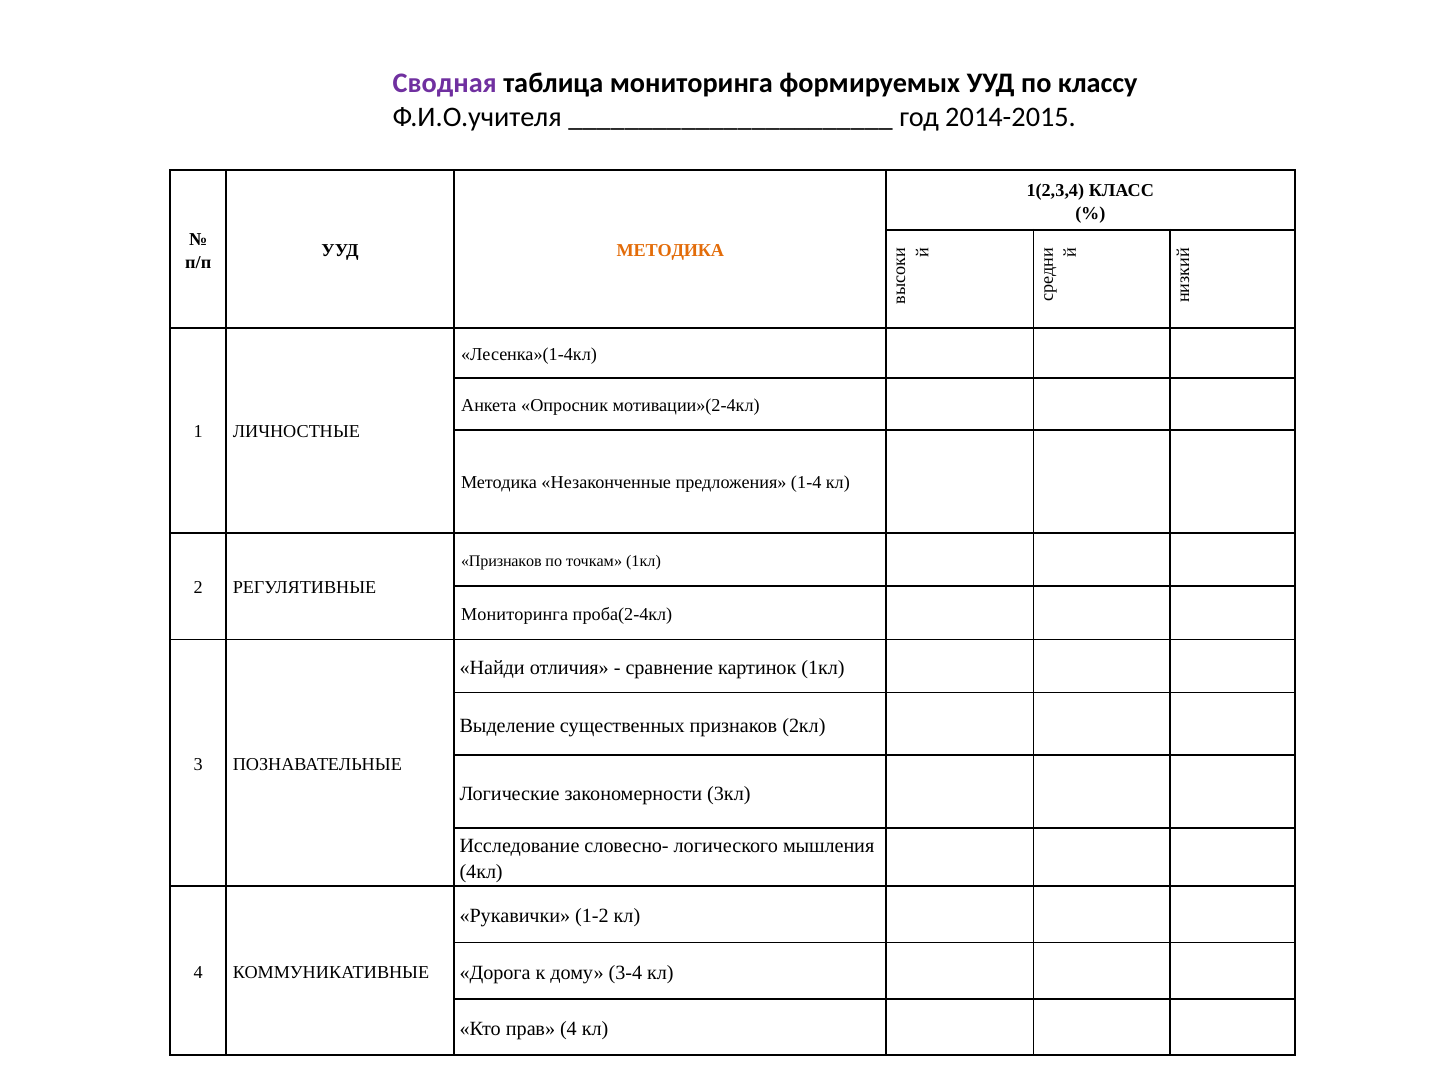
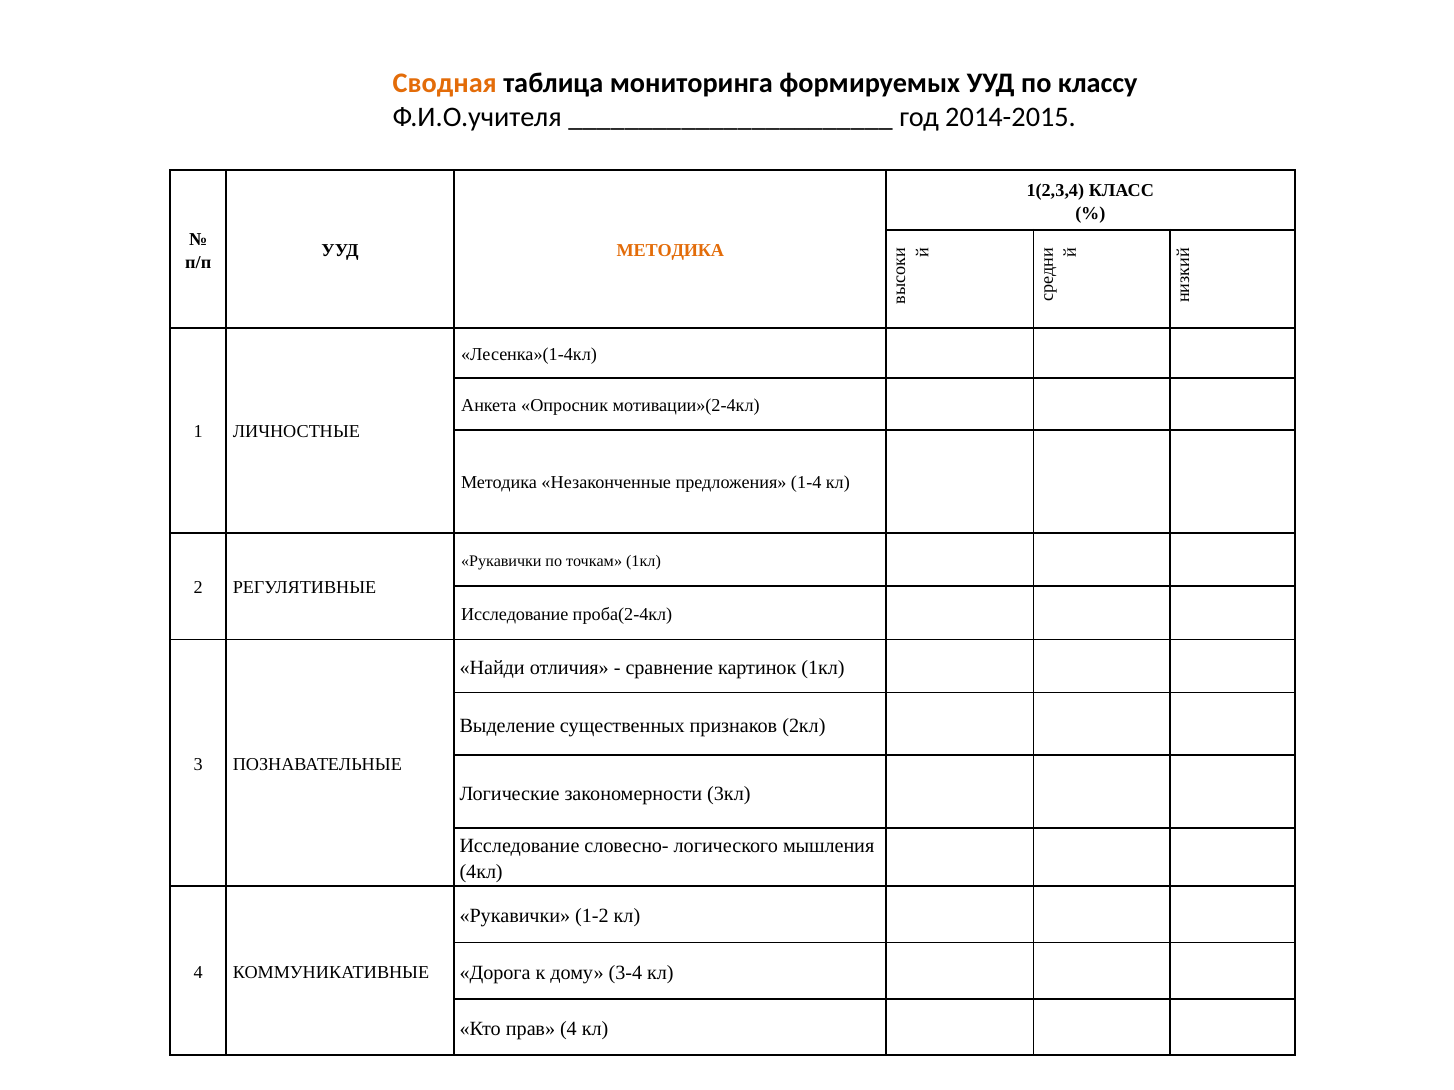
Сводная colour: purple -> orange (445, 83)
Признаков: Признаков -> Рукавички (501, 561)
Мониторинга: Мониторинга -> Исследование (515, 615)
